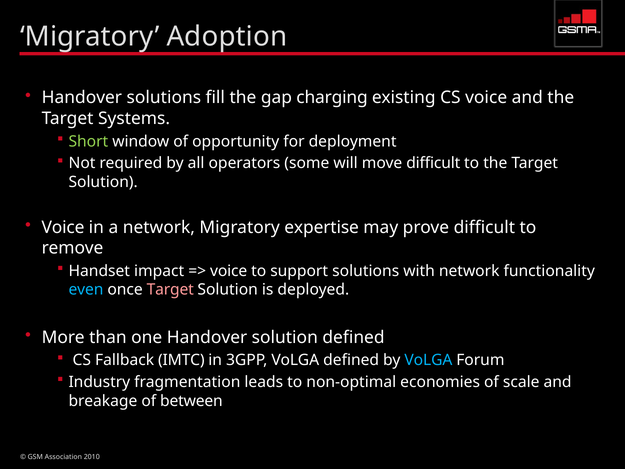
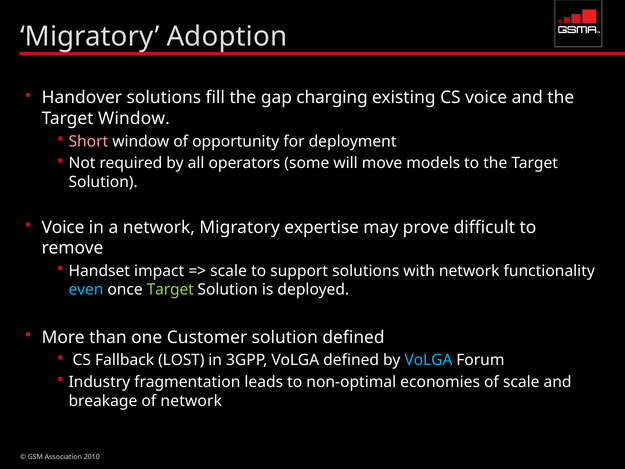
Target Systems: Systems -> Window (134, 119)
Short colour: light green -> pink (88, 141)
move difficult: difficult -> models (433, 163)
voice: voice -> scale (229, 271)
Target colour: pink -> light green (170, 290)
one Handover: Handover -> Customer (207, 337)
IMTC: IMTC -> LOST (181, 360)
of between: between -> network (191, 401)
